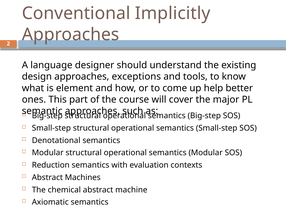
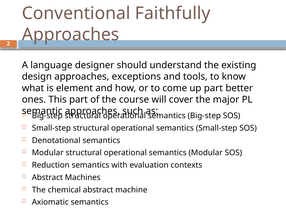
Implicitly: Implicitly -> Faithfully (173, 13)
up help: help -> part (213, 88)
